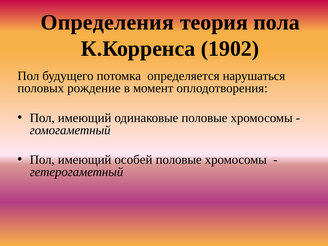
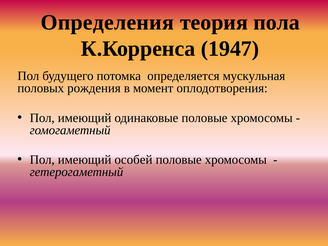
1902: 1902 -> 1947 (230, 49)
нарушаться: нарушаться -> мускульная (254, 76)
рождение: рождение -> рождения (94, 88)
